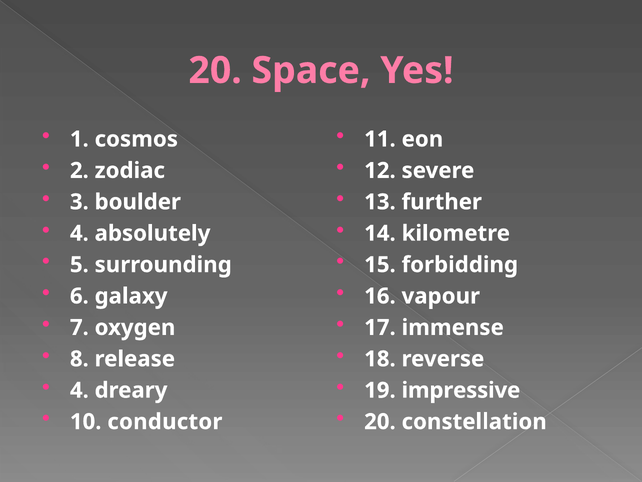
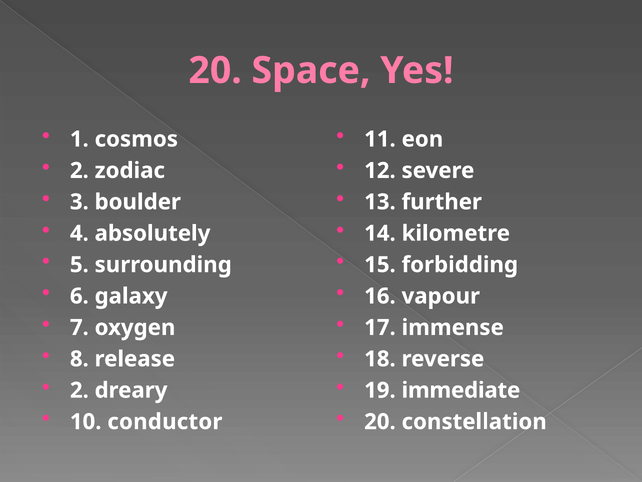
4: 4 -> 2 (79, 390)
impressive: impressive -> immediate (461, 390)
